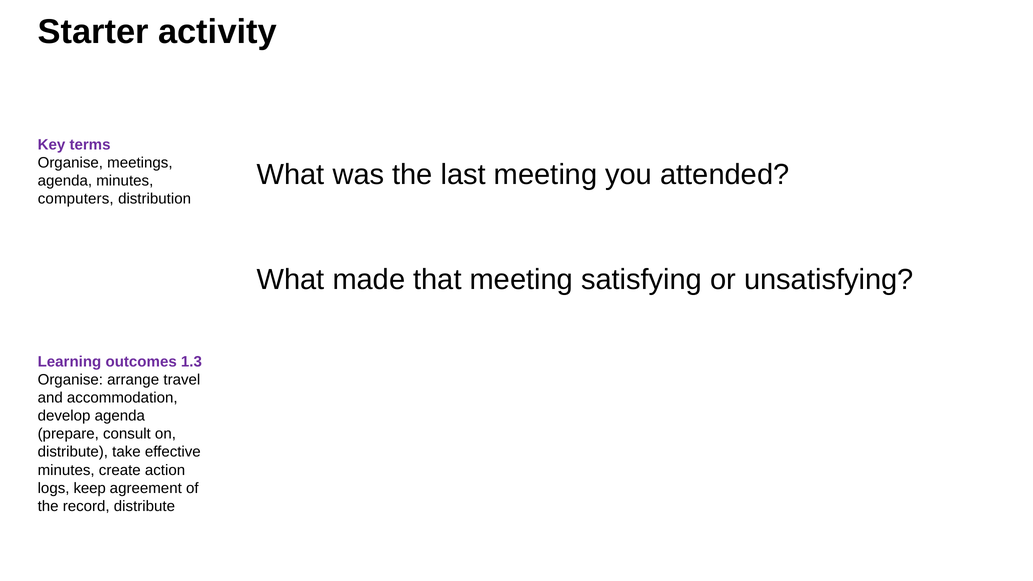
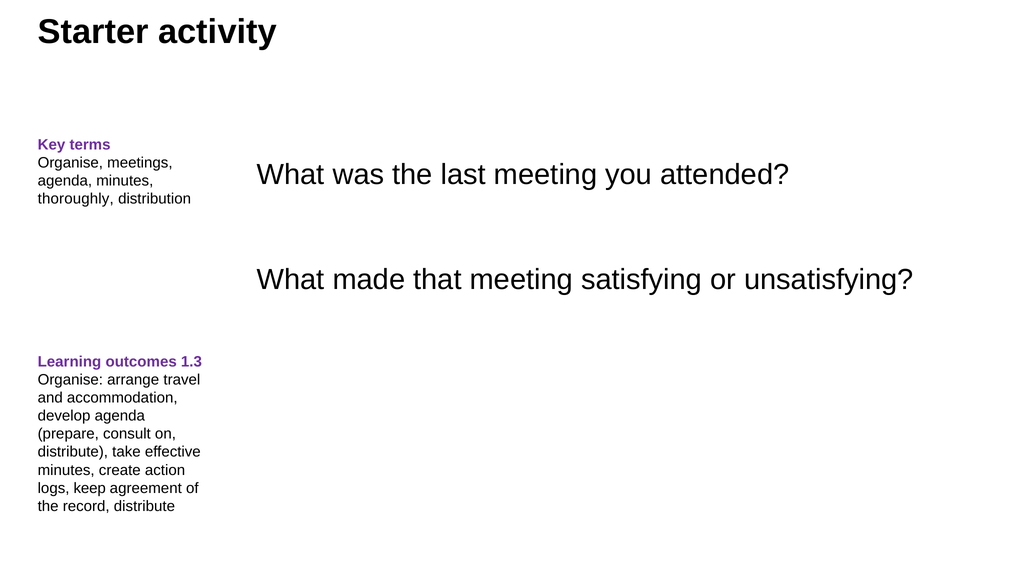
computers: computers -> thoroughly (76, 199)
